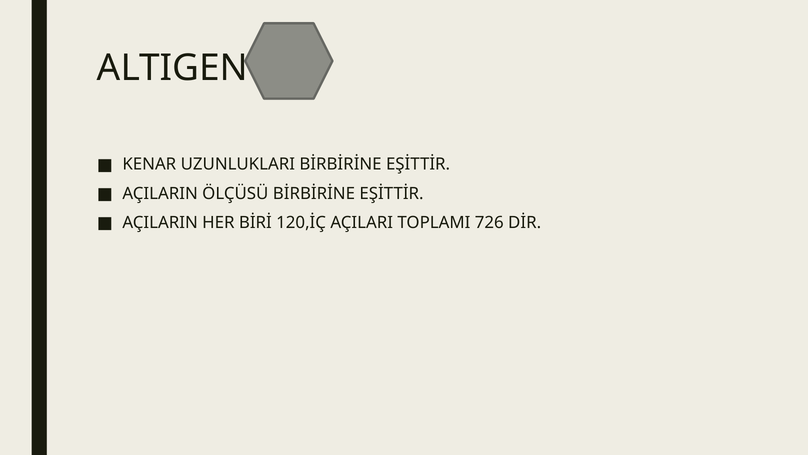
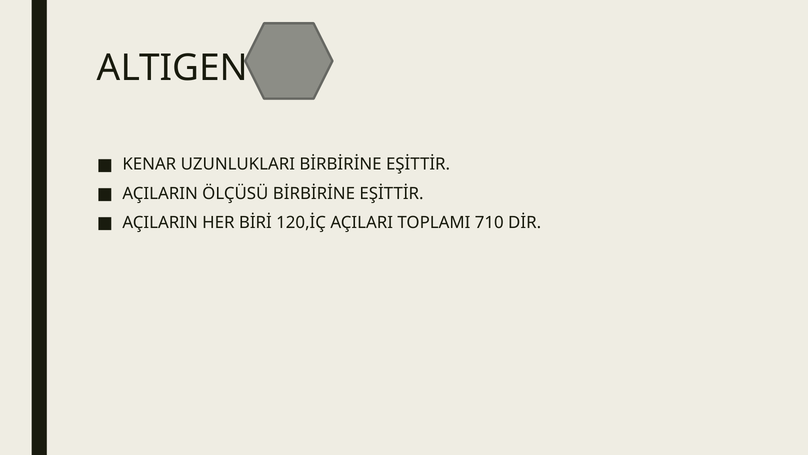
726: 726 -> 710 (489, 222)
